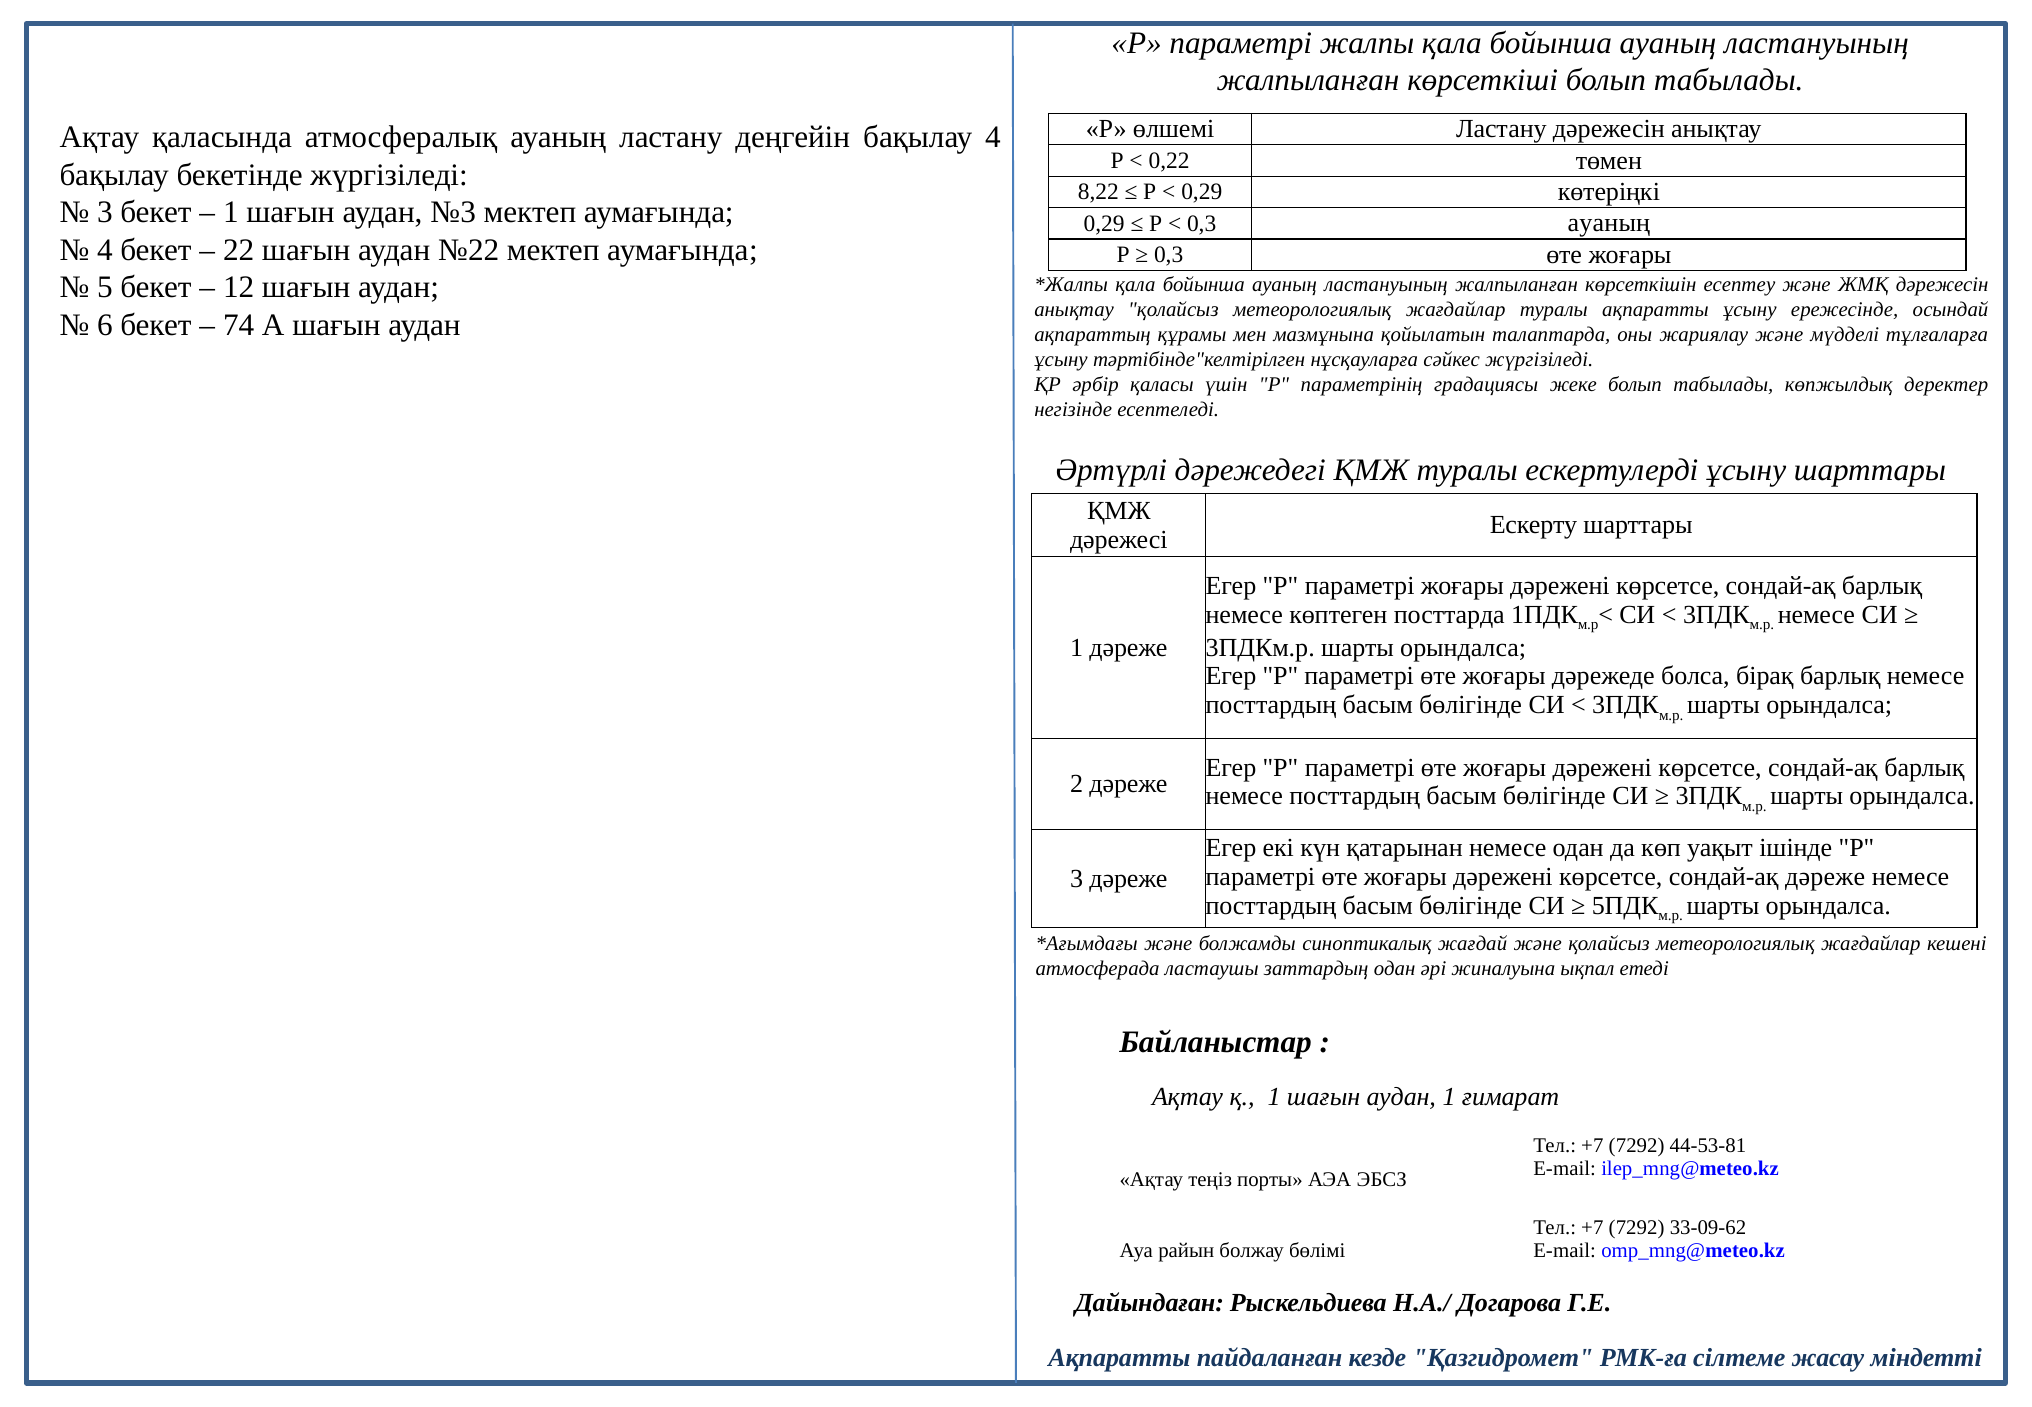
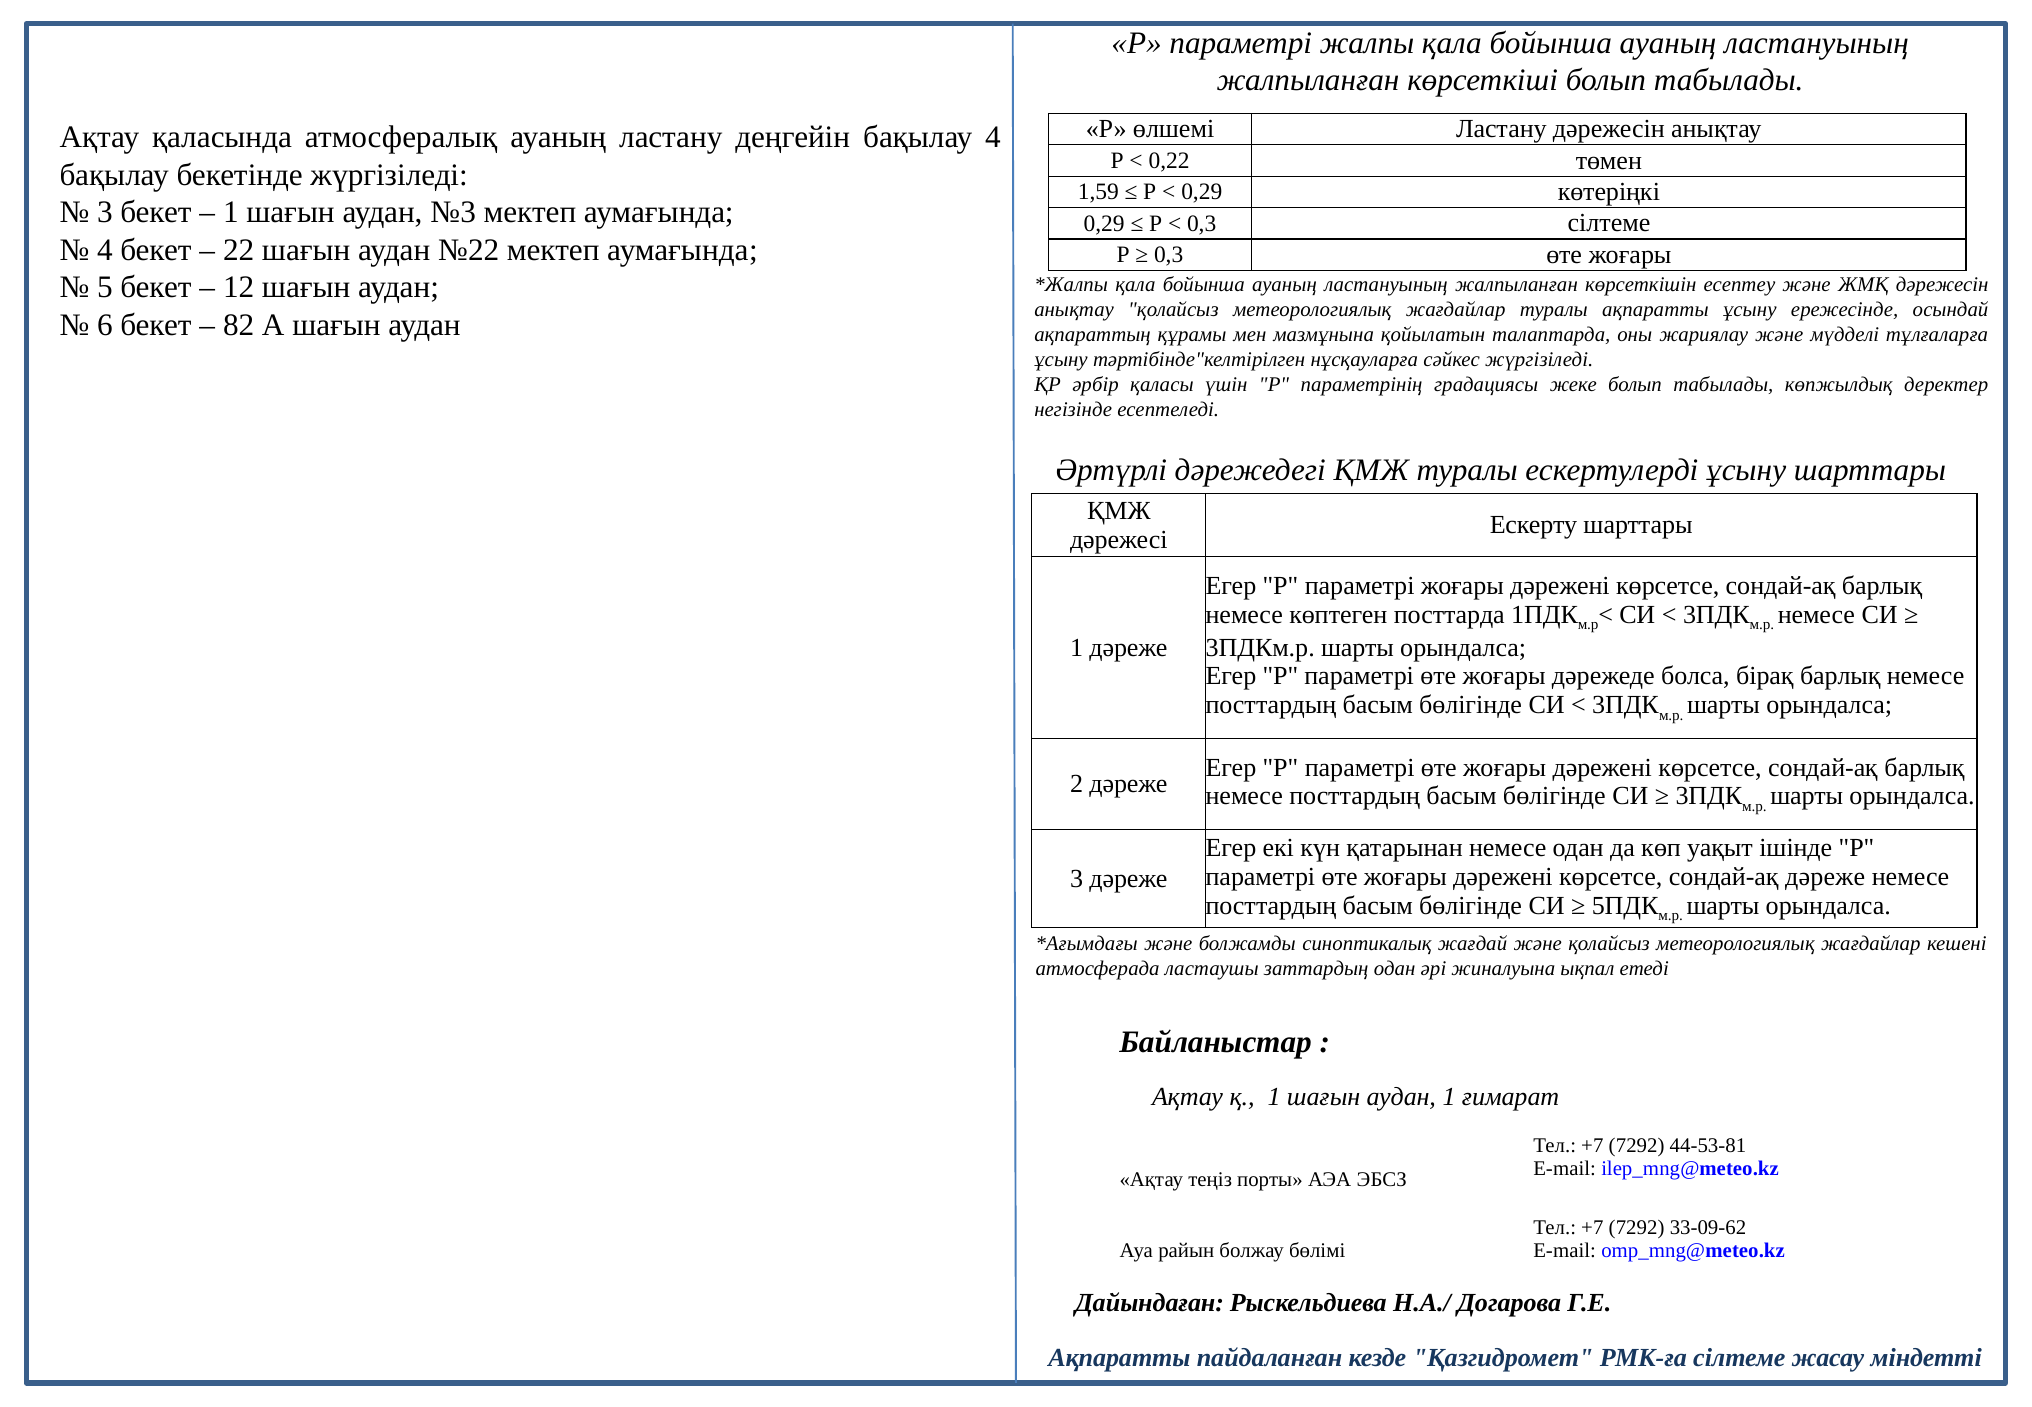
8,22: 8,22 -> 1,59 (1098, 192)
0,3 ауаның: ауаның -> сілтеме (1609, 223)
74: 74 -> 82 (239, 325)
